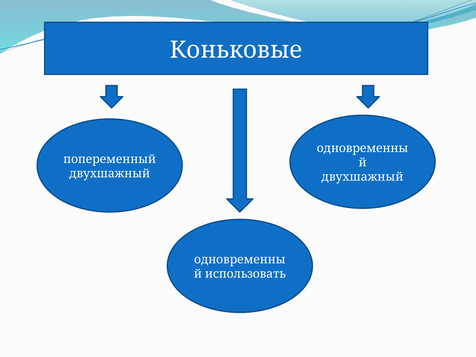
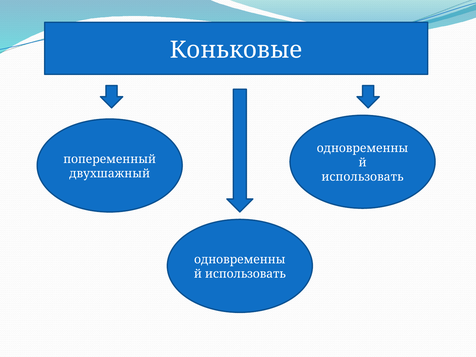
двухшажный: двухшажный -> использовать (362, 177)
